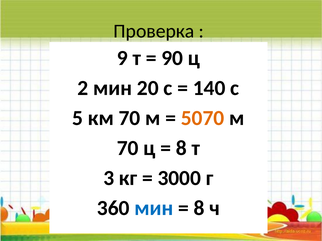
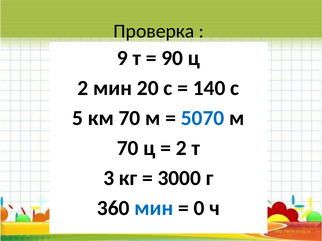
5070 colour: orange -> blue (203, 118)
8: 8 -> 2 (181, 148)
8: 8 -> 0 (199, 208)
